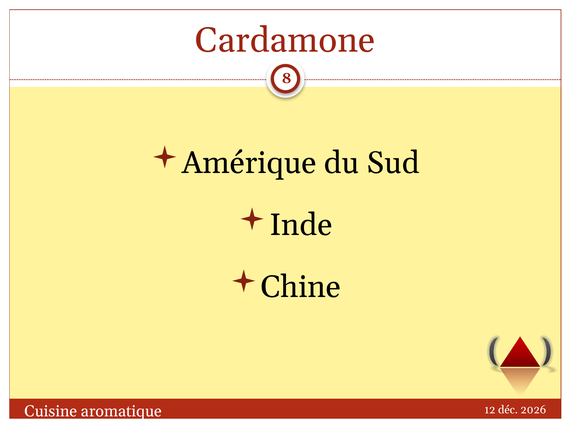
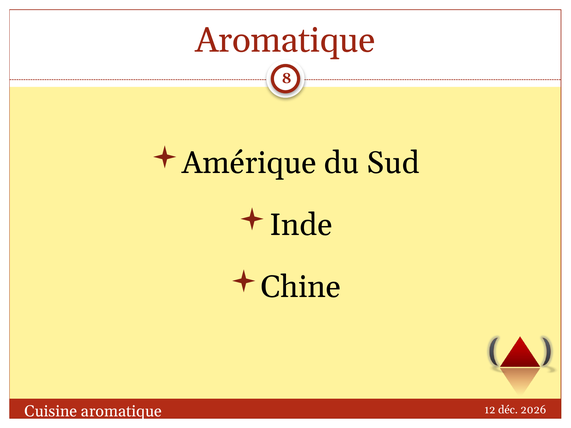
Cardamone: Cardamone -> Aromatique (285, 40)
